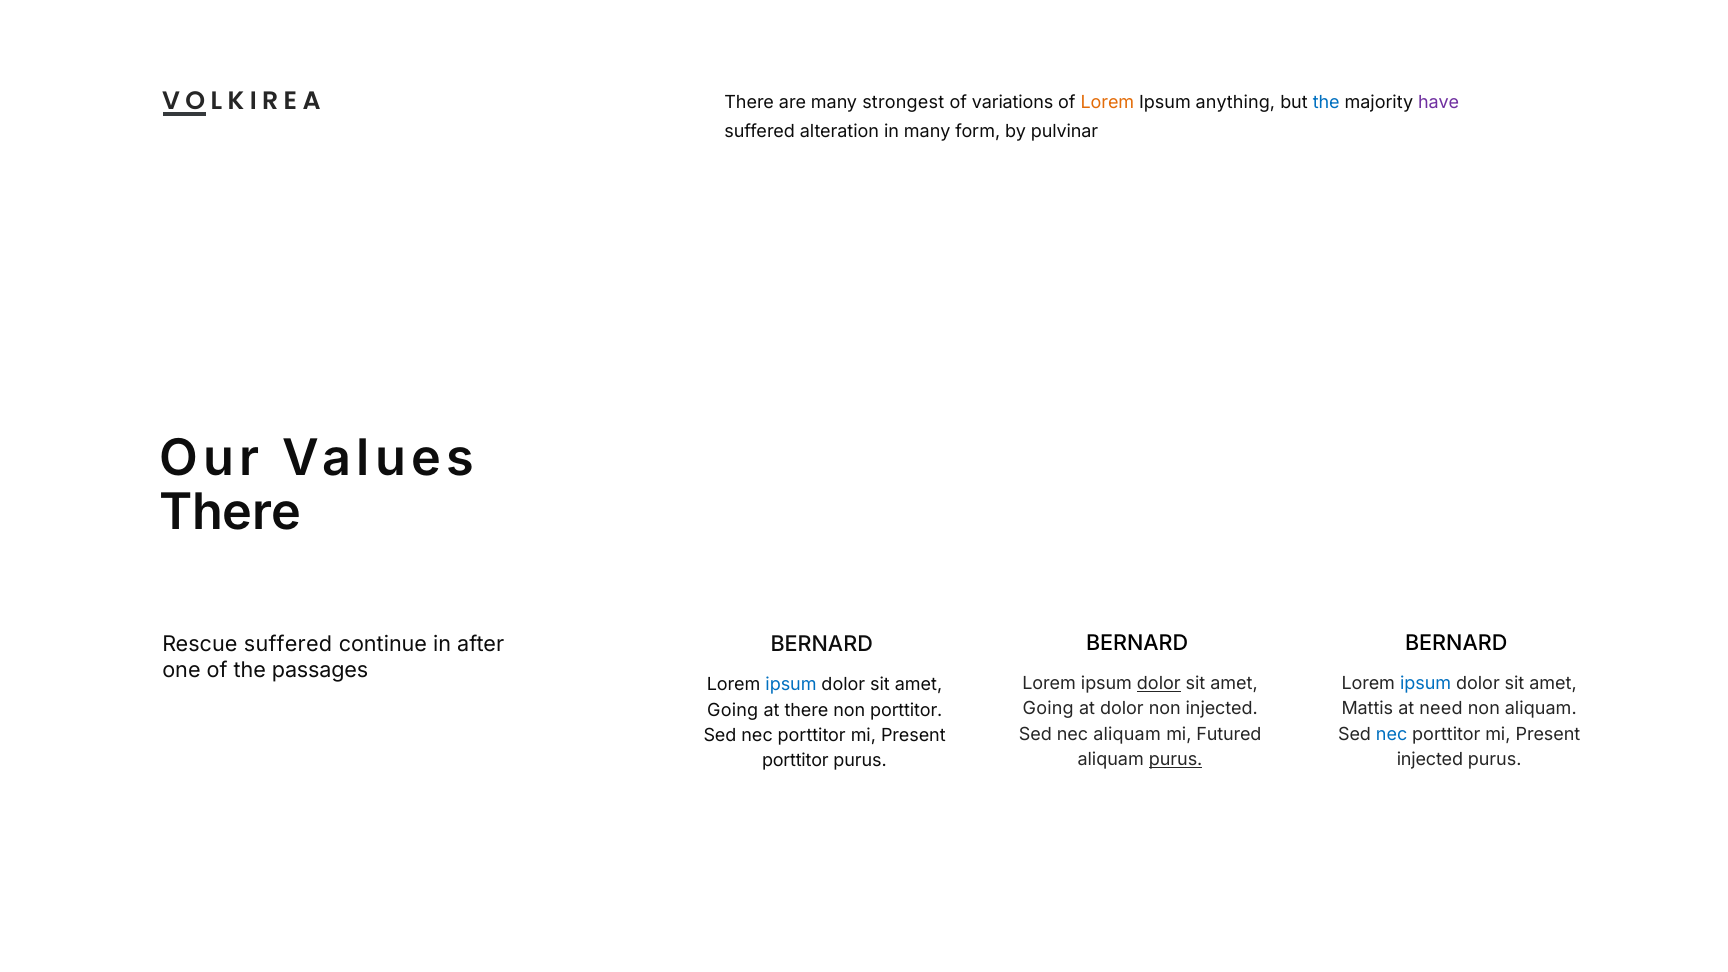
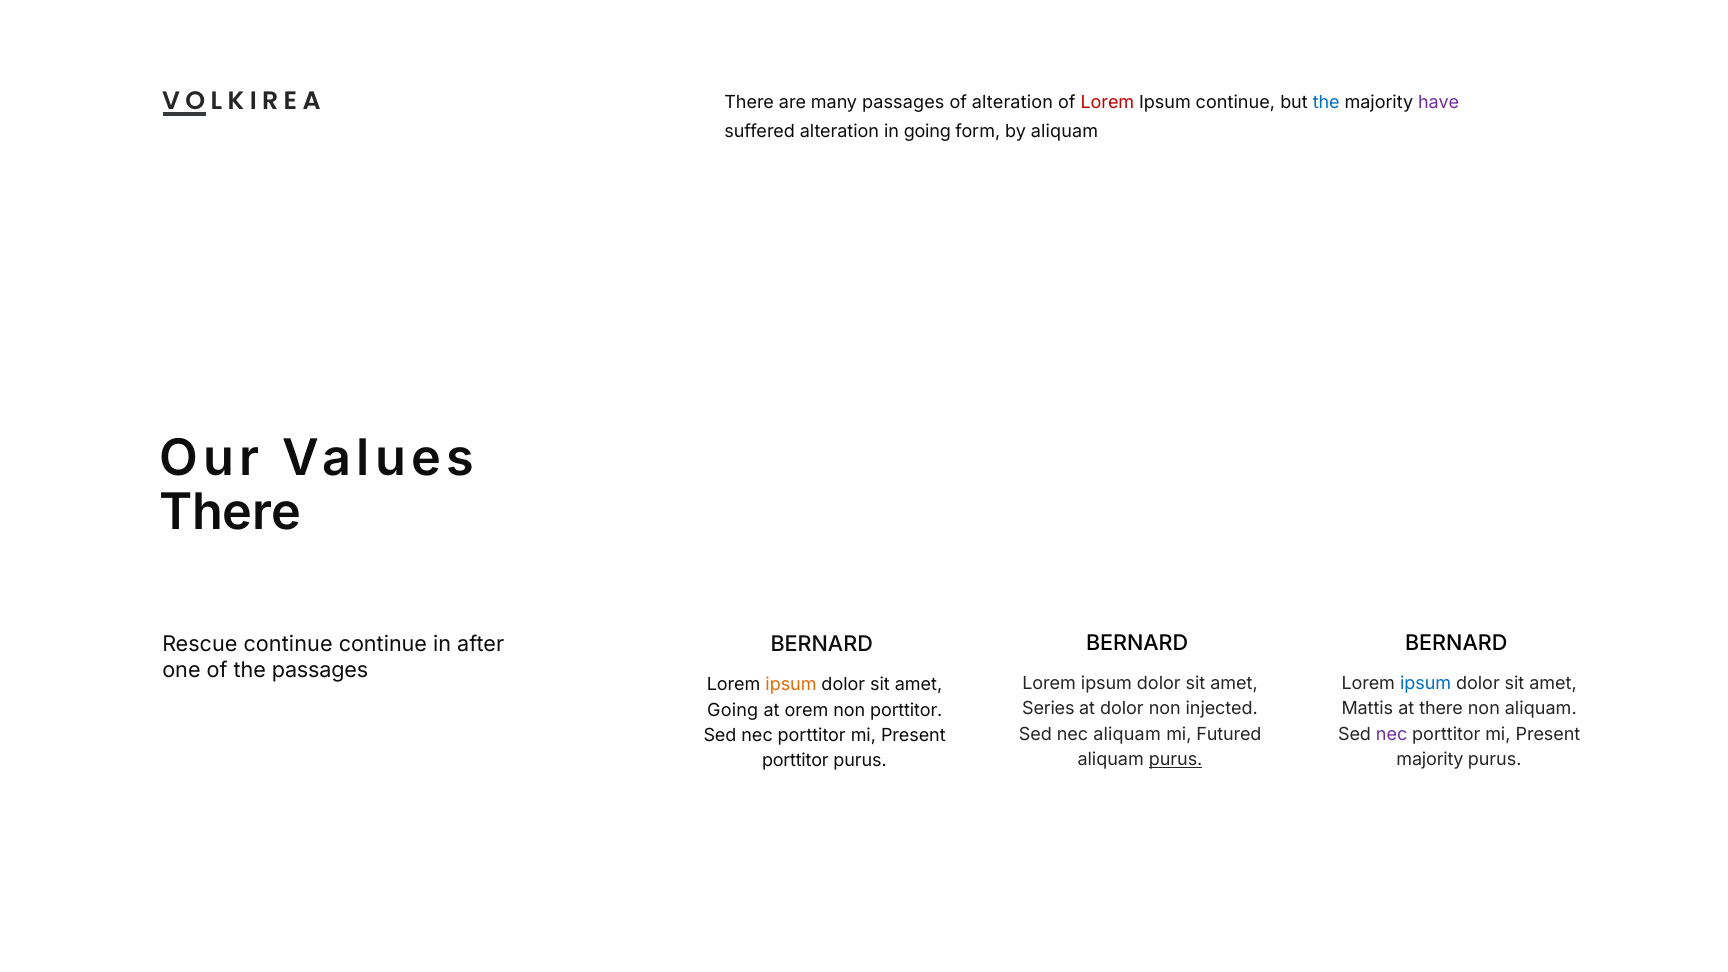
many strongest: strongest -> passages (903, 102)
of variations: variations -> alteration (1012, 102)
Lorem colour: orange -> red (1107, 102)
Ipsum anything: anything -> continue (1235, 102)
in many: many -> going (927, 131)
by pulvinar: pulvinar -> aliquam (1064, 131)
Rescue suffered: suffered -> continue (288, 644)
dolor underline: present -> none (1159, 684)
ipsum colour: blue -> orange (791, 685)
Going: Going -> Series (1048, 709)
at need: need -> there (1441, 709)
at there: there -> orem (807, 710)
nec colour: blue -> purple (1392, 734)
injected: injected -> majority (1430, 759)
